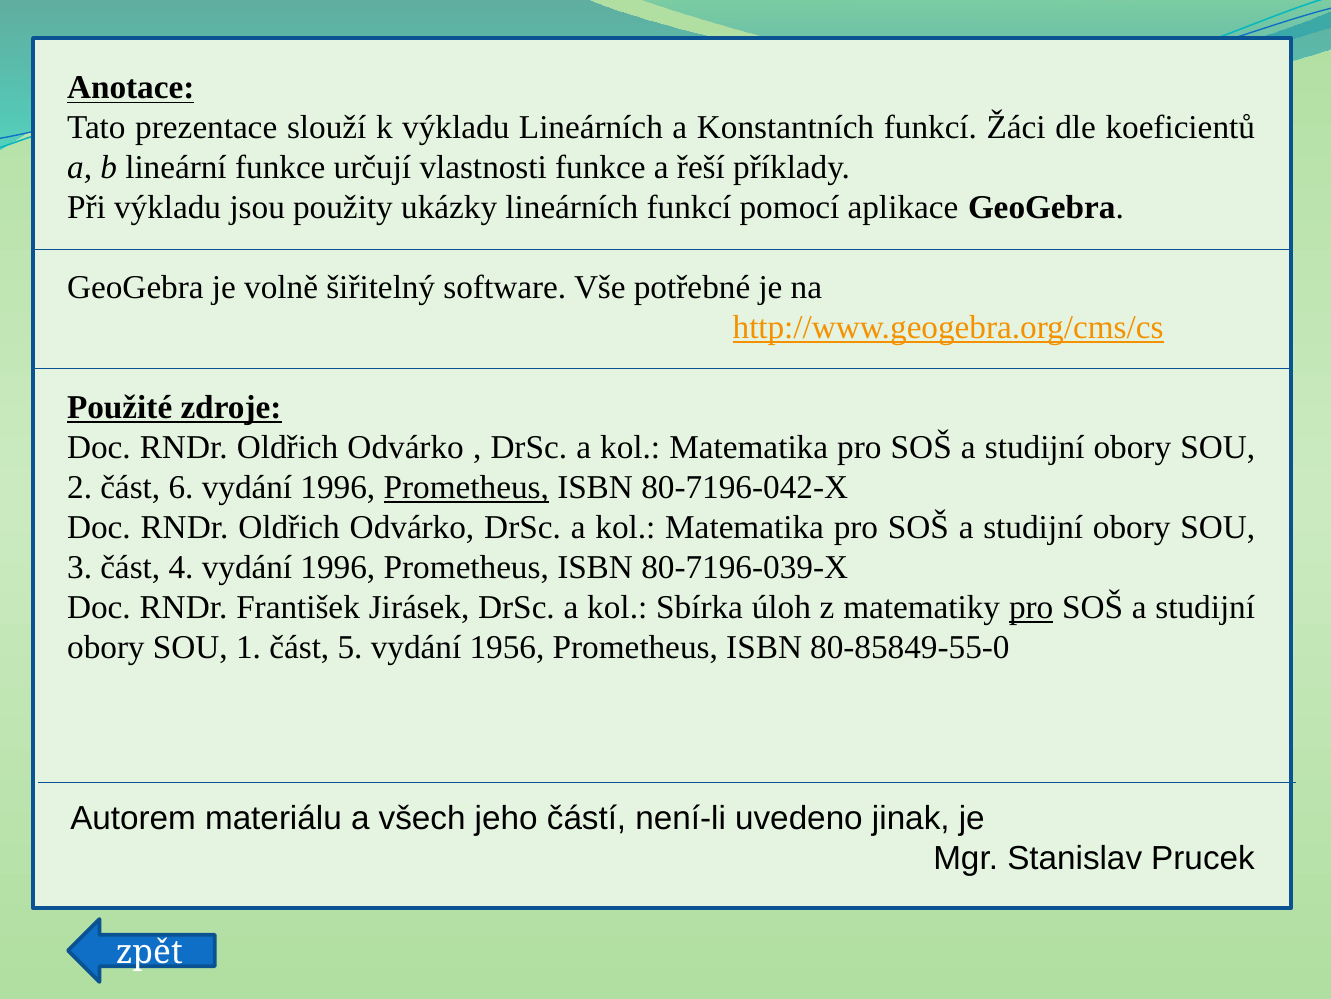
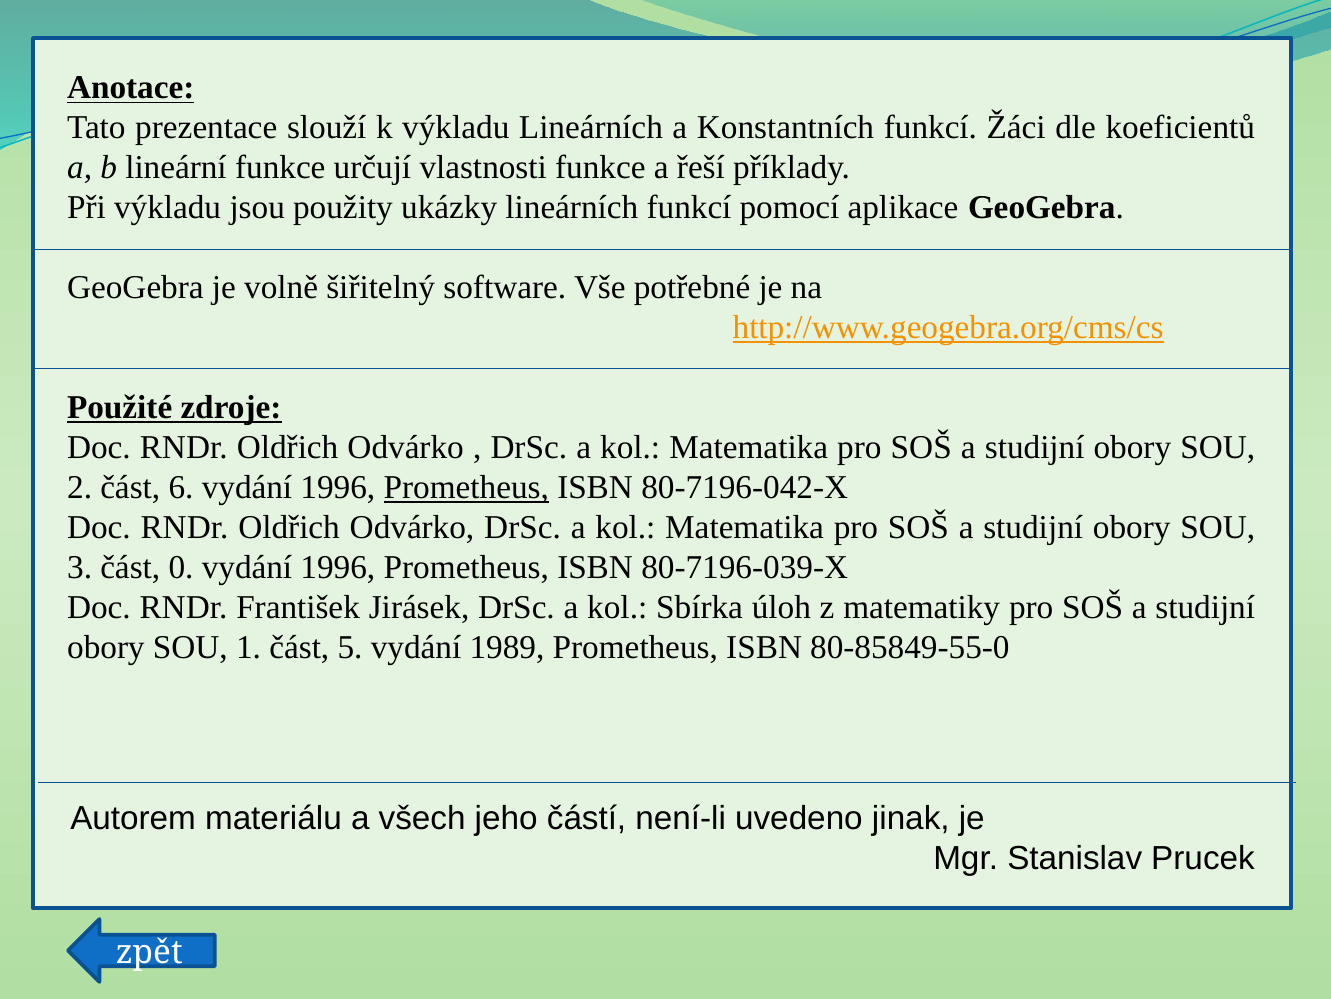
4: 4 -> 0 (181, 567)
pro underline: present -> none (1031, 607)
1956: 1956 -> 1989 (507, 647)
